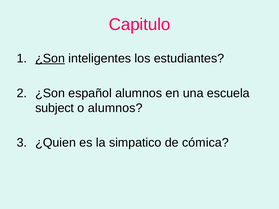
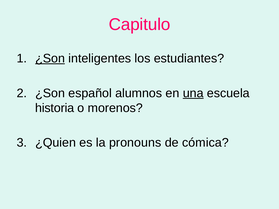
una underline: none -> present (193, 93)
subject: subject -> historia (55, 108)
o alumnos: alumnos -> morenos (115, 108)
simpatico: simpatico -> pronouns (135, 143)
